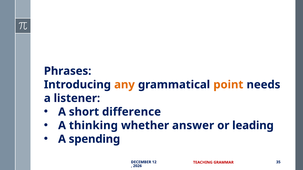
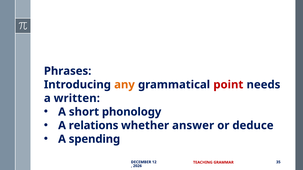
point colour: orange -> red (228, 85)
listener: listener -> written (77, 98)
difference: difference -> phonology (132, 112)
thinking: thinking -> relations (94, 126)
leading: leading -> deduce (253, 126)
